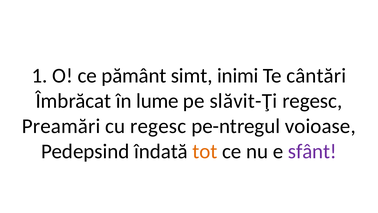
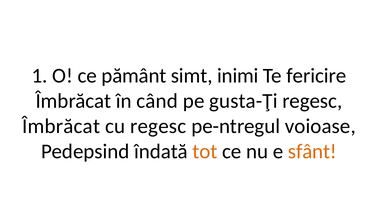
cântări: cântări -> fericire (316, 76)
lume: lume -> când (157, 101)
slăvit-Ţi: slăvit-Ţi -> gusta-Ţi (243, 101)
Preamări: Preamări -> Îmbrăcat (61, 126)
sfânt colour: purple -> orange (312, 151)
